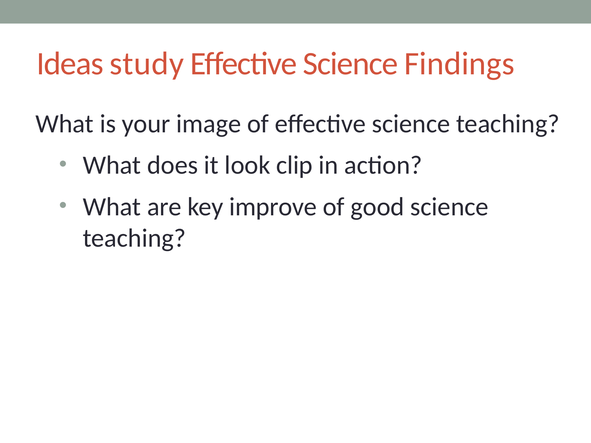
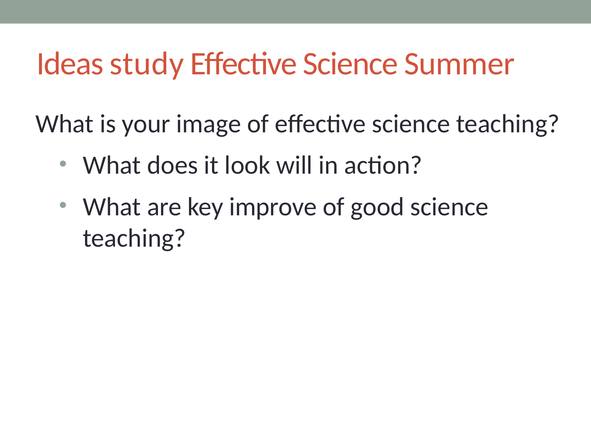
Findings: Findings -> Summer (459, 64)
clip: clip -> will (294, 165)
